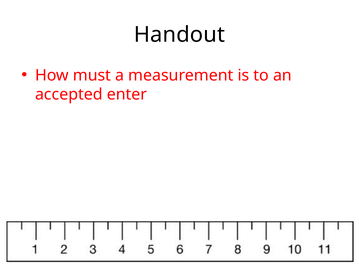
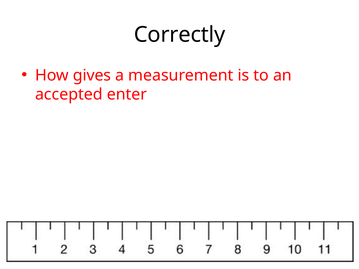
Handout: Handout -> Correctly (180, 35)
must: must -> gives (92, 75)
